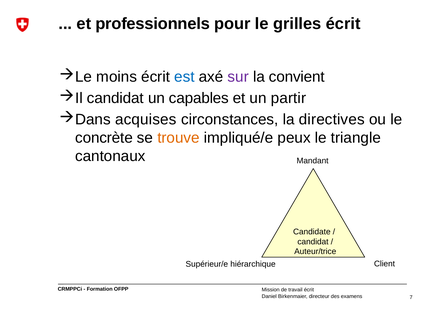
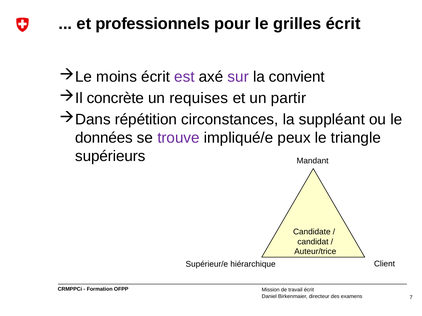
est colour: blue -> purple (184, 77)
candidat: candidat -> concrète (115, 98)
capables: capables -> requises (199, 98)
acquises: acquises -> répétition (146, 120)
directives: directives -> suppléant (332, 120)
concrète: concrète -> données (104, 138)
trouve colour: orange -> purple (179, 138)
cantonaux: cantonaux -> supérieurs (110, 156)
